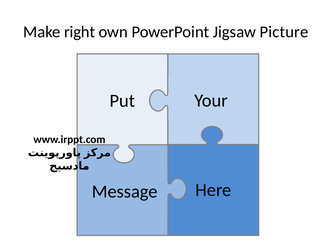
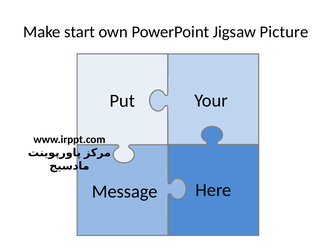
right: right -> start (80, 32)
